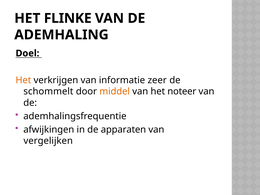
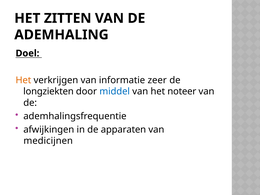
FLINKE: FLINKE -> ZITTEN (68, 18)
schommelt: schommelt -> longziekten (48, 91)
middel colour: orange -> blue (115, 91)
vergelijken: vergelijken -> medicijnen (48, 141)
